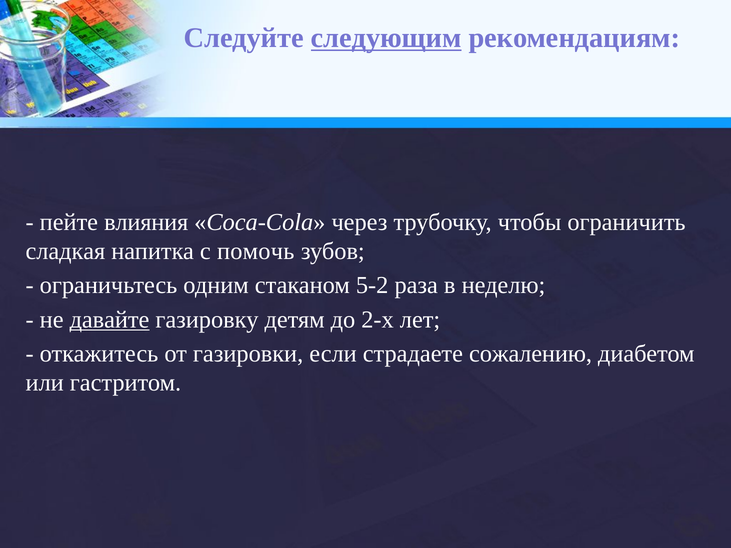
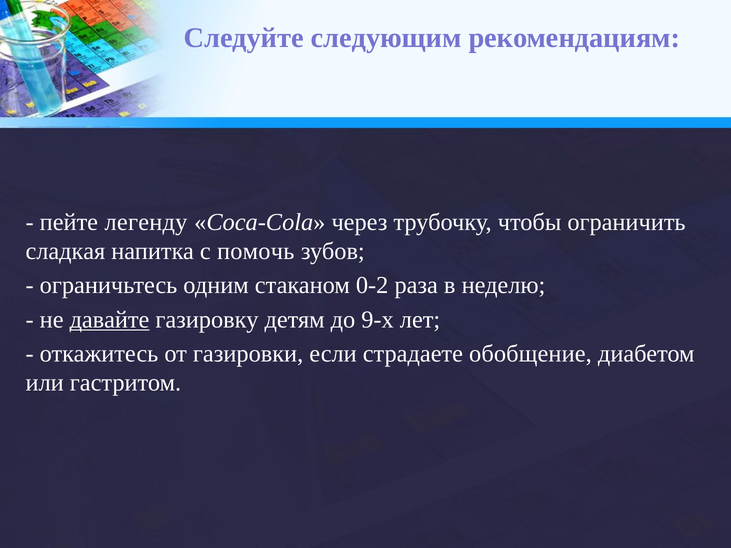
следующим underline: present -> none (386, 38)
влияния: влияния -> легенду (146, 222)
5-2: 5-2 -> 0-2 (372, 286)
2-х: 2-х -> 9-х (378, 320)
сожалению: сожалению -> обобщение (530, 354)
